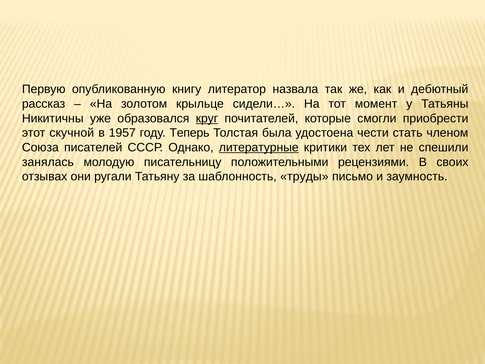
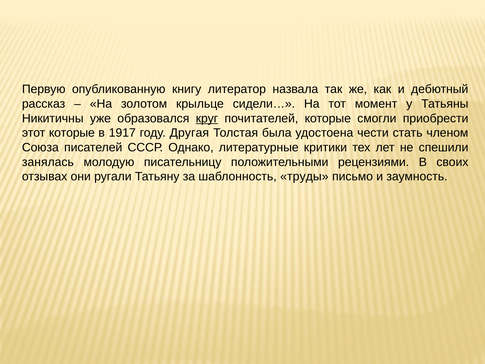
этот скучной: скучной -> которые (72, 133)
1957: 1957 -> 1917 (122, 133)
Теперь: Теперь -> Другая (189, 133)
литературные underline: present -> none (259, 147)
